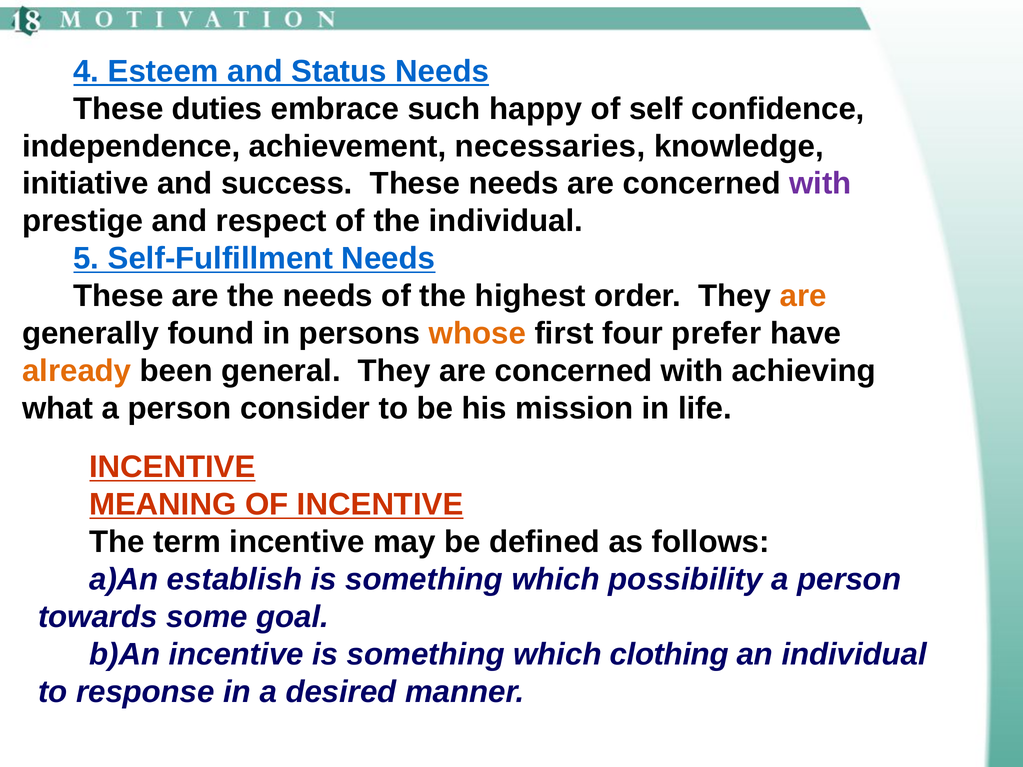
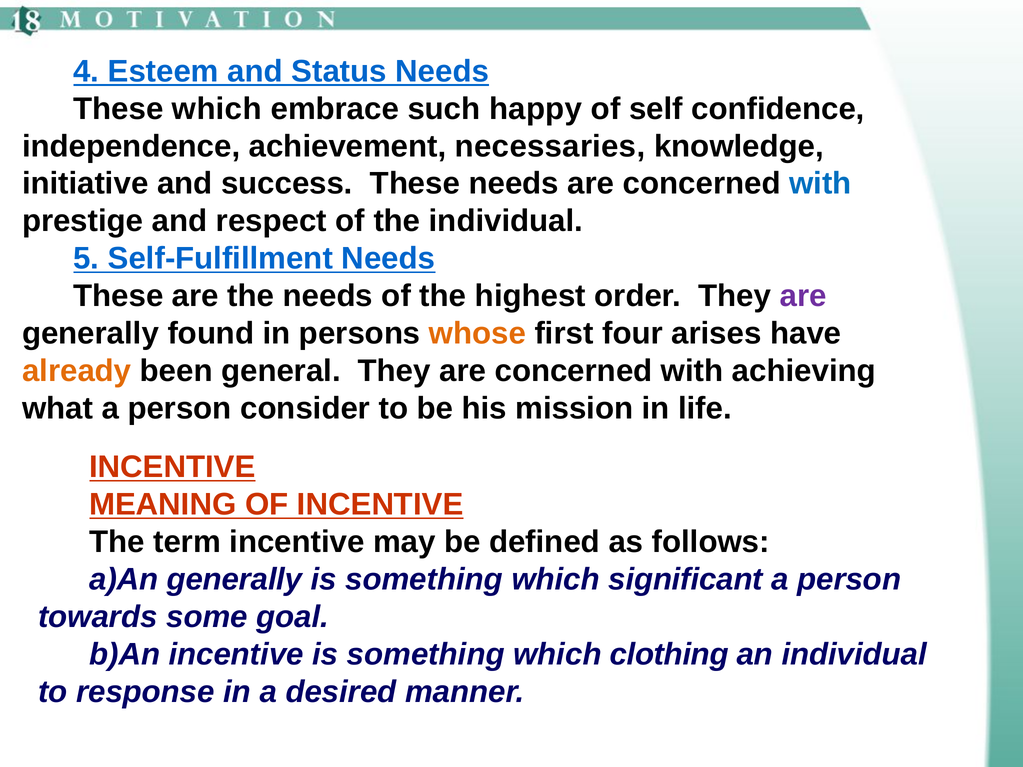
These duties: duties -> which (217, 109)
with colour: purple -> blue (820, 184)
are colour: orange -> purple (803, 296)
prefer: prefer -> arises (716, 334)
establish: establish -> generally (235, 580)
possibility: possibility -> significant (686, 580)
